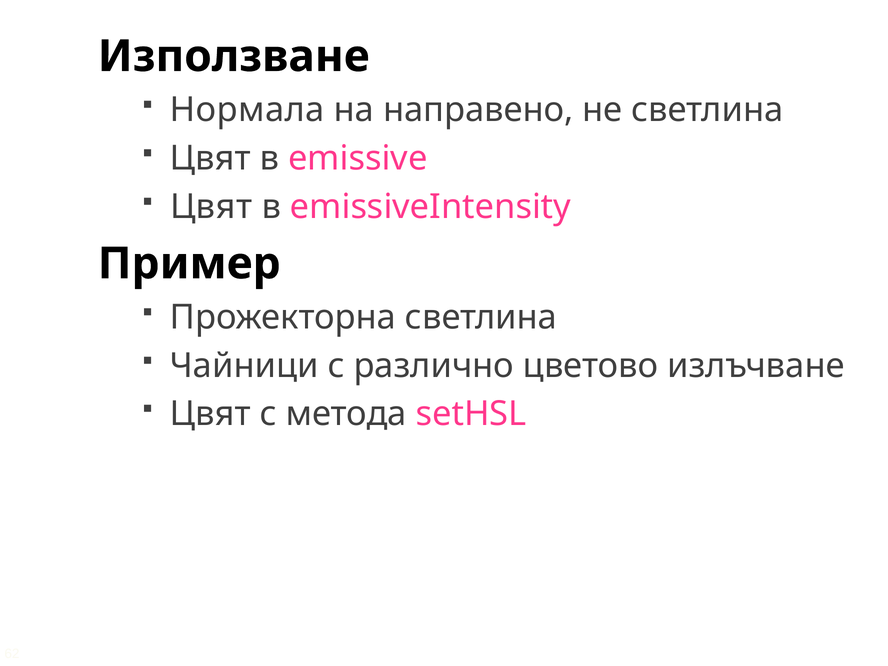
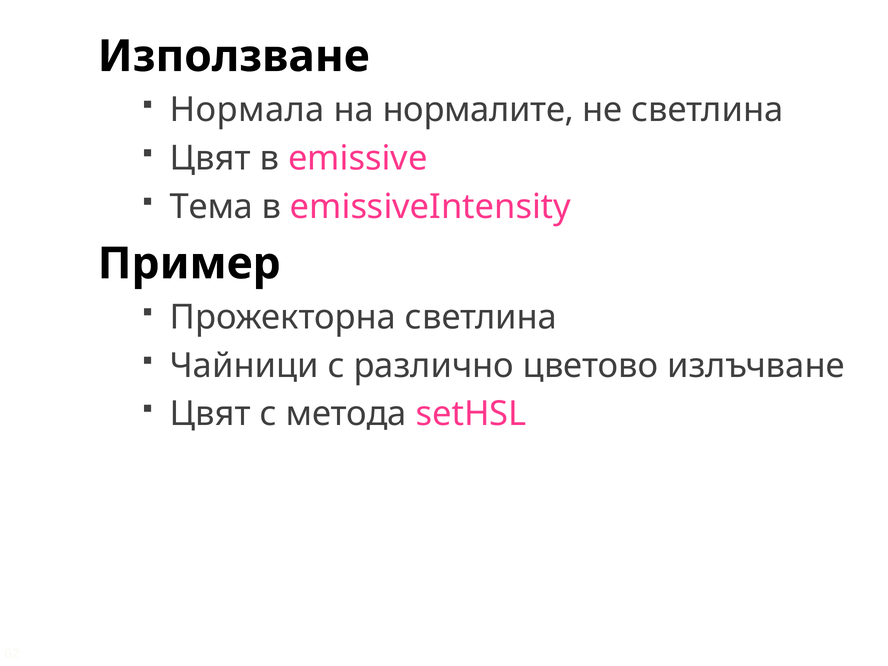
направено: направено -> нормалите (478, 110)
Цвят: Цвят -> Тема (211, 207)
